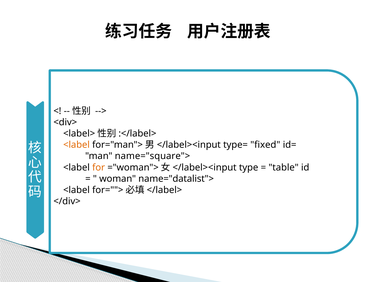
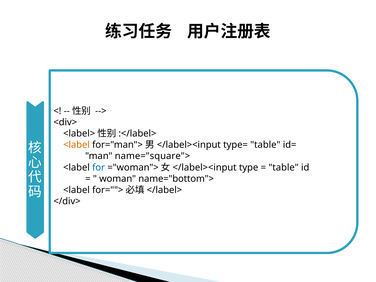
type= fixed: fixed -> table (265, 145)
for colour: orange -> blue (99, 167)
name="datalist">: name="datalist"> -> name="bottom"> (176, 179)
